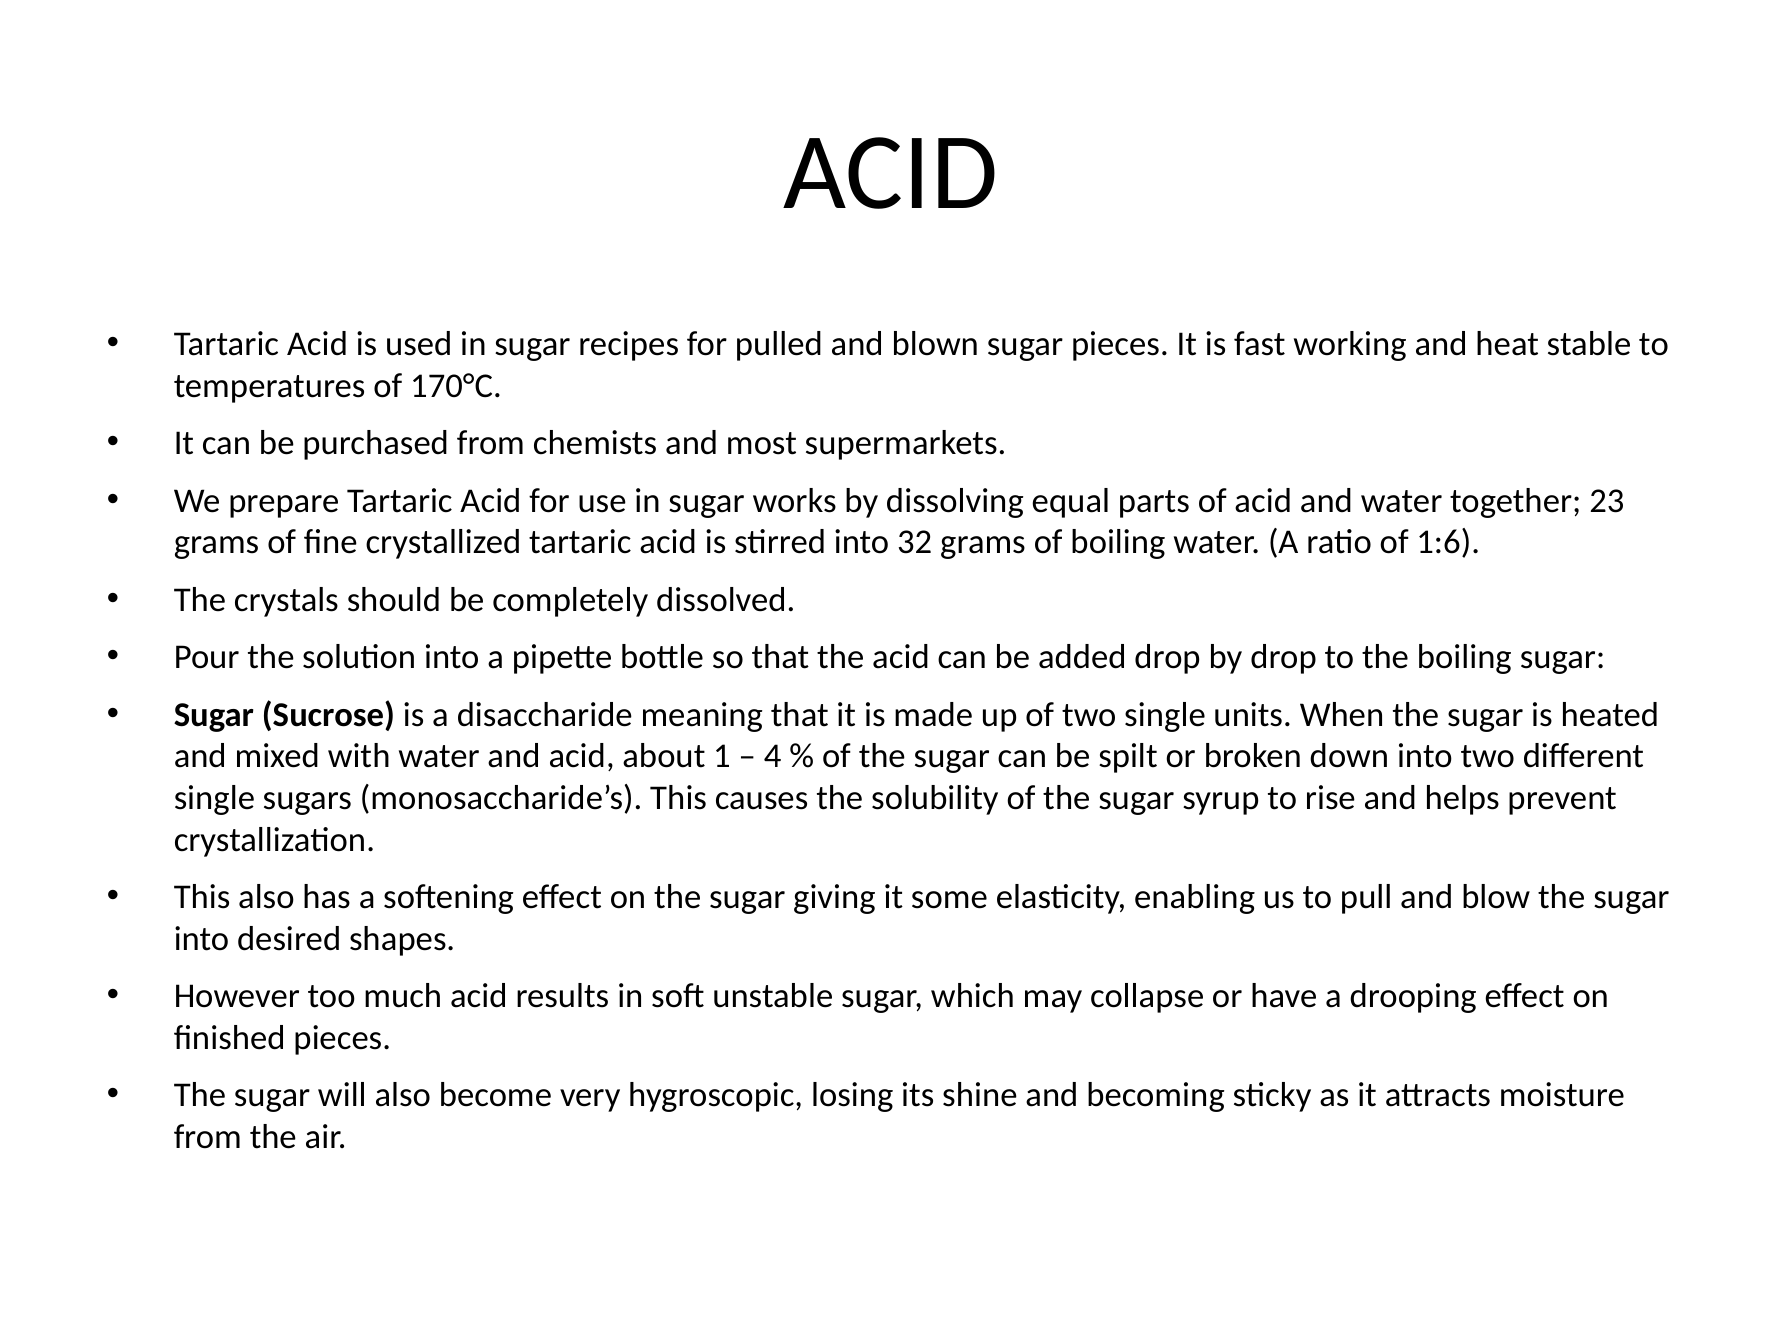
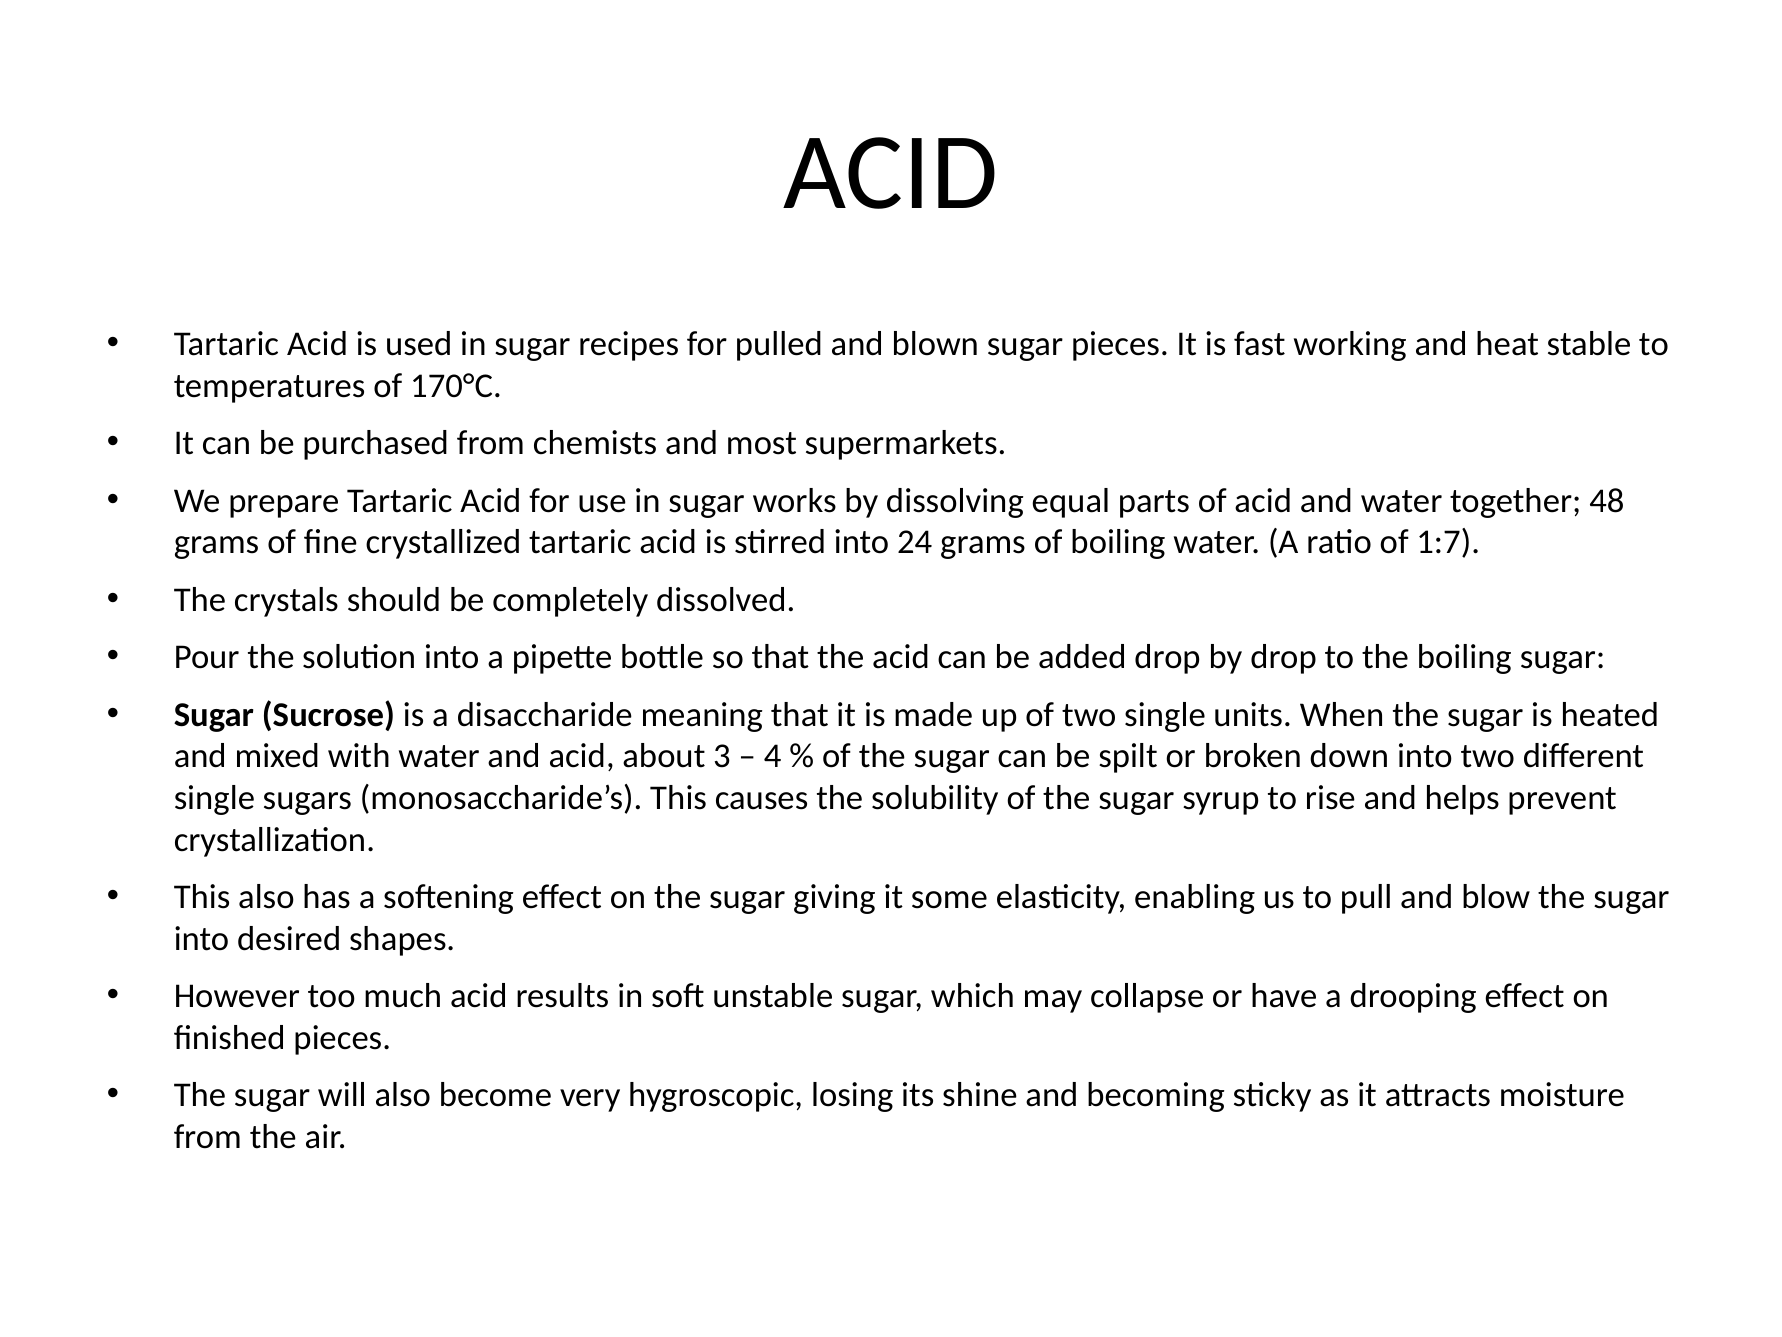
23: 23 -> 48 (1607, 501)
32: 32 -> 24 (915, 542)
1:6: 1:6 -> 1:7 (1448, 542)
1: 1 -> 3 (722, 756)
